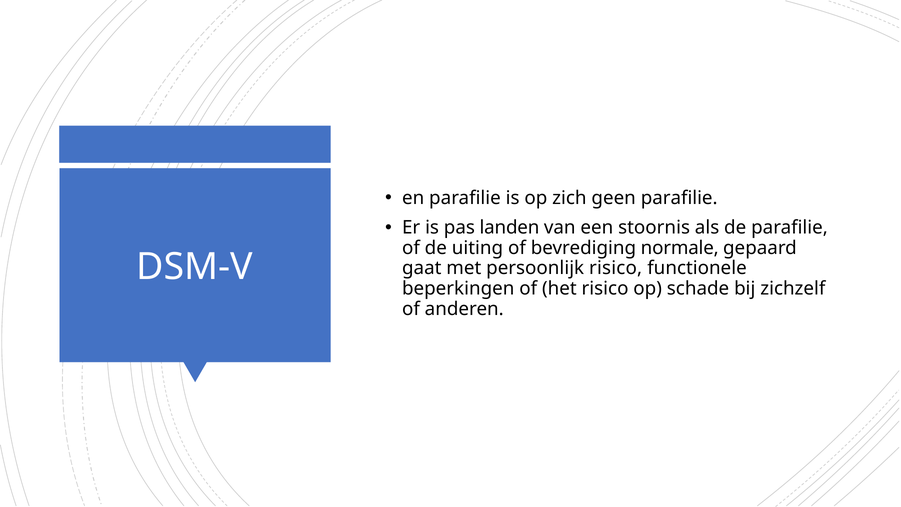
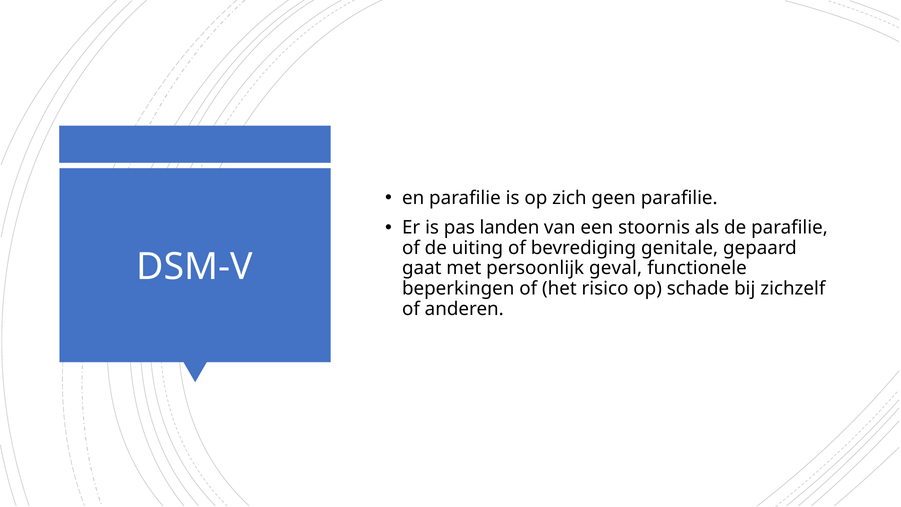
normale: normale -> genitale (680, 248)
persoonlijk risico: risico -> geval (616, 268)
